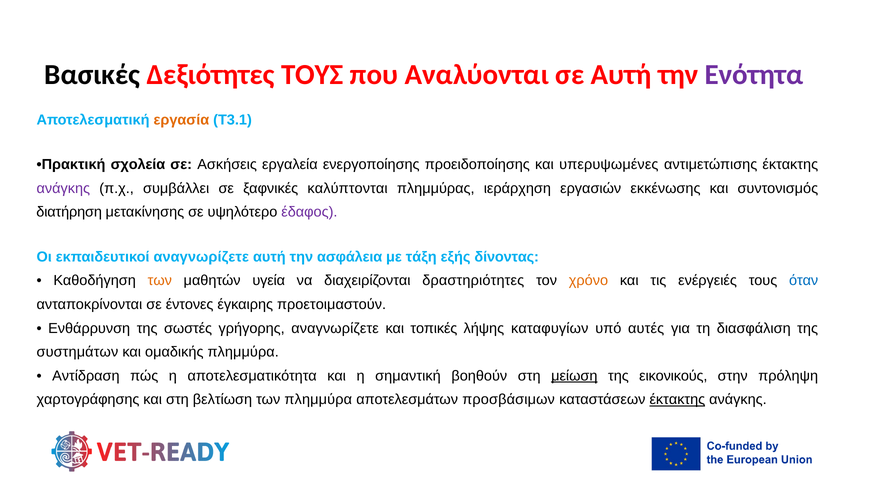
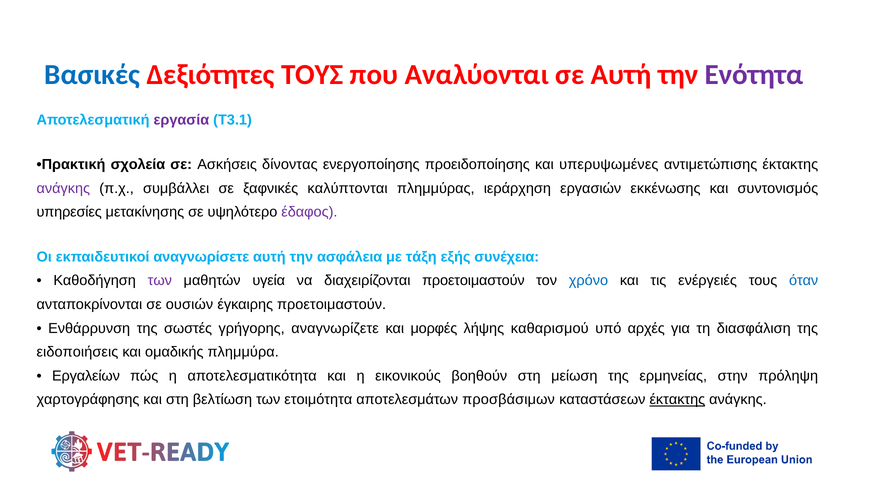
Βασικές colour: black -> blue (92, 75)
εργασία colour: orange -> purple (181, 120)
εργαλεία: εργαλεία -> δίνοντας (290, 165)
διατήρηση: διατήρηση -> υπηρεσίες (69, 212)
εκπαιδευτικοί αναγνωρίζετε: αναγνωρίζετε -> αναγνωρίσετε (201, 257)
δίνοντας: δίνοντας -> συνέχεια (507, 257)
των colour: orange -> purple (160, 281)
διαχειρίζονται δραστηριότητες: δραστηριότητες -> προετοιμαστούν (473, 281)
χρόνο colour: orange -> blue (588, 281)
έντονες: έντονες -> ουσιών (190, 305)
τοπικές: τοπικές -> μορφές (434, 328)
καταφυγίων: καταφυγίων -> καθαρισμού (550, 328)
αυτές: αυτές -> αρχές (646, 328)
συστημάτων: συστημάτων -> ειδοποιήσεις (77, 352)
Αντίδραση: Αντίδραση -> Εργαλείων (86, 376)
σημαντική: σημαντική -> εικονικούς (408, 376)
μείωση underline: present -> none (574, 376)
εικονικούς: εικονικούς -> ερμηνείας (673, 376)
των πλημμύρα: πλημμύρα -> ετοιμότητα (318, 400)
